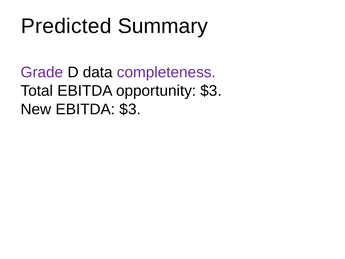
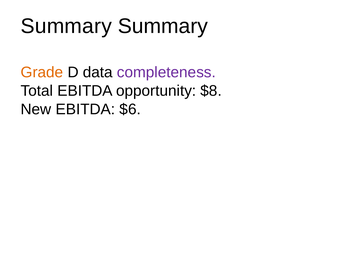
Predicted: Predicted -> Summary (66, 26)
Grade colour: purple -> orange (42, 72)
opportunity $3: $3 -> $8 (211, 91)
EBITDA $3: $3 -> $6 (130, 109)
